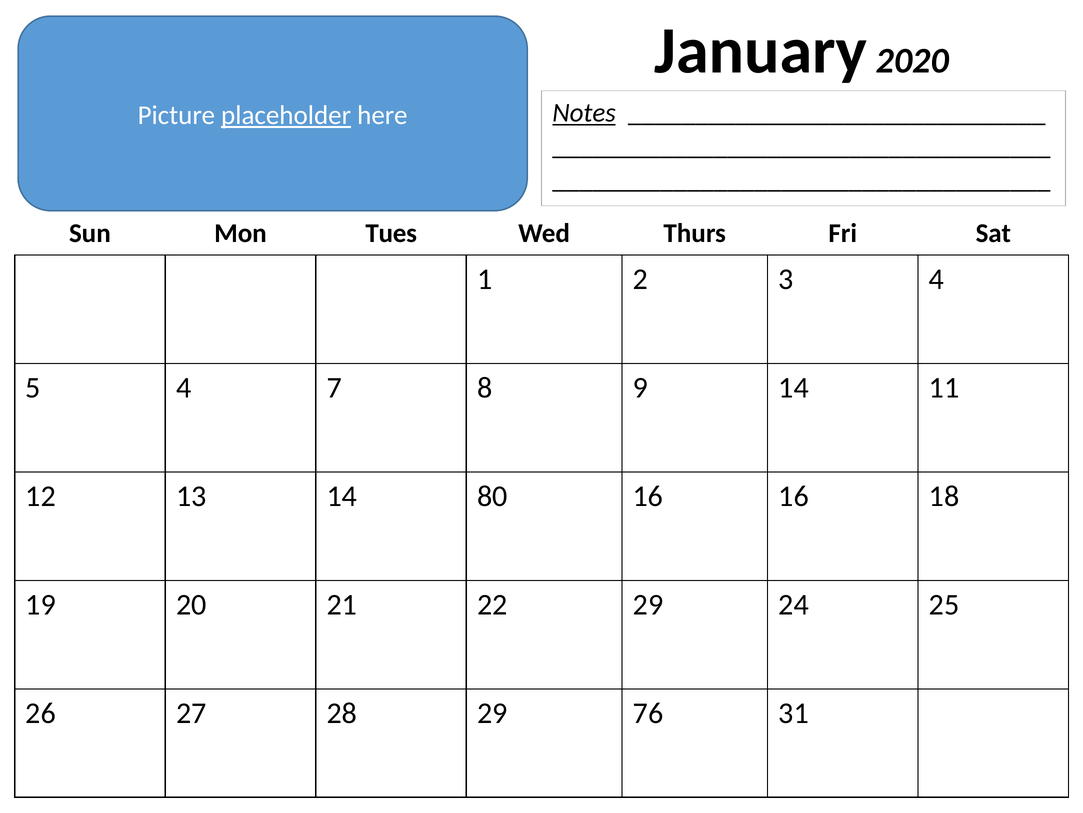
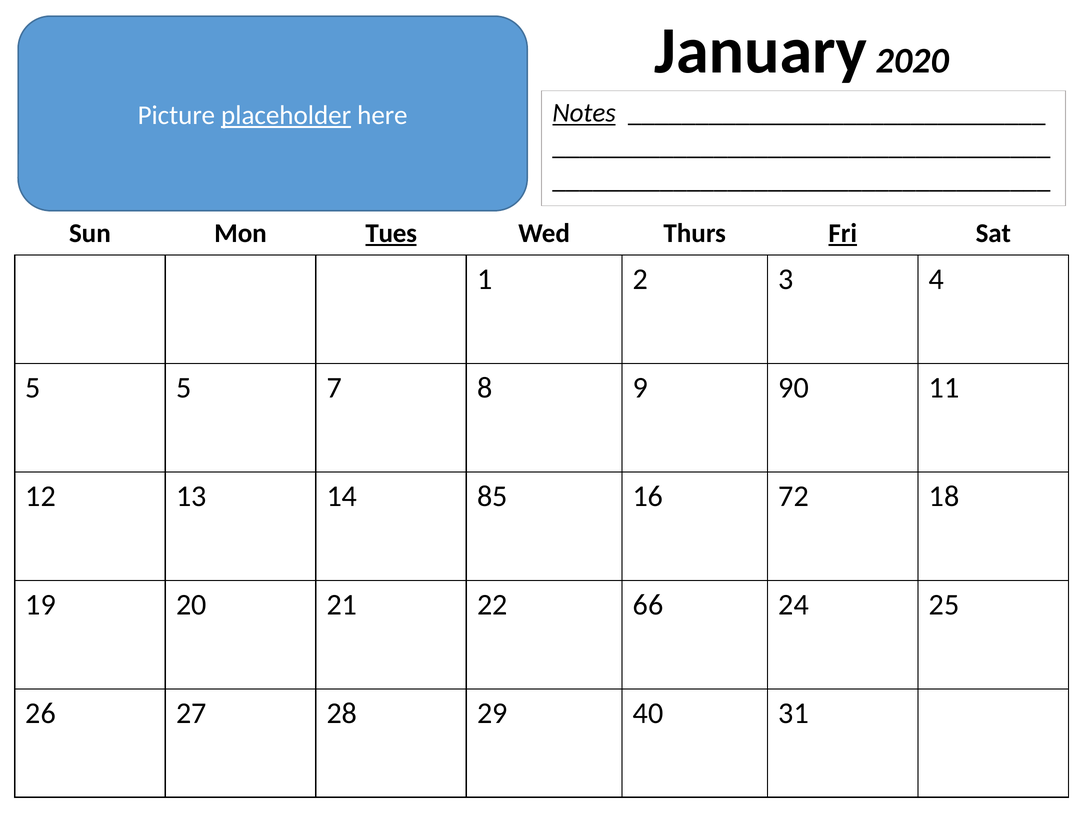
Tues underline: none -> present (391, 233)
Fri underline: none -> present (843, 233)
5 4: 4 -> 5 (184, 387)
9 14: 14 -> 90 (794, 387)
80: 80 -> 85 (492, 496)
16 16: 16 -> 72 (794, 496)
22 29: 29 -> 66 (648, 604)
76: 76 -> 40 (648, 712)
